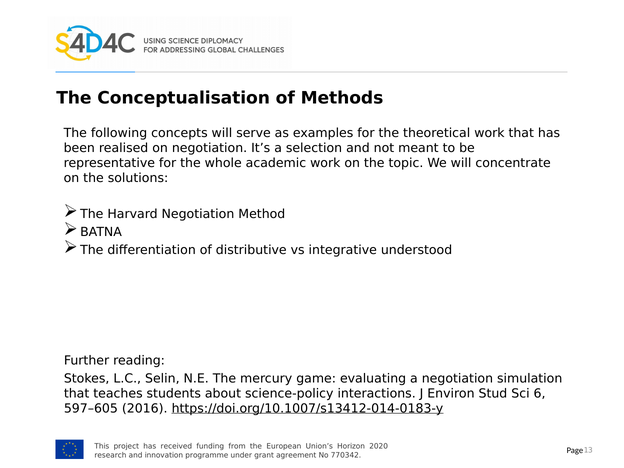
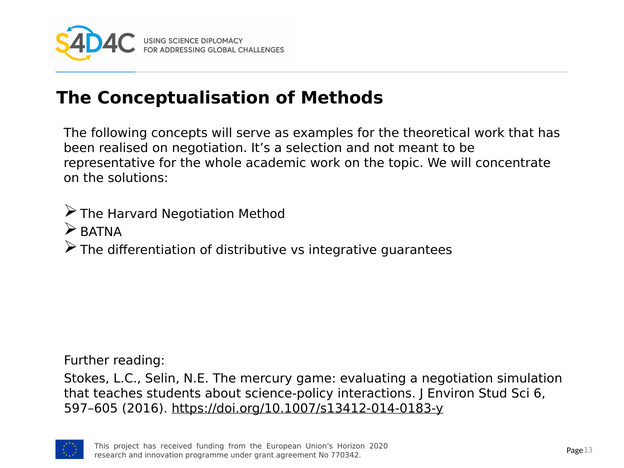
understood: understood -> guarantees (417, 250)
